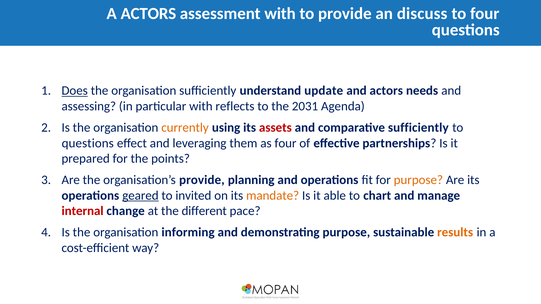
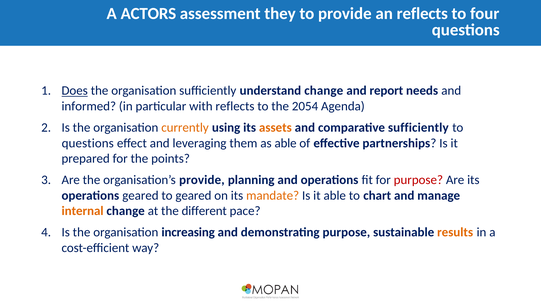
assessment with: with -> they (280, 14)
an discuss: discuss -> reflects (422, 14)
understand update: update -> change (324, 91)
and actors: actors -> report (386, 91)
assessing: assessing -> informed (89, 106)
2031: 2031 -> 2054 (305, 106)
assets colour: red -> orange (275, 128)
as four: four -> able (286, 143)
purpose colour: orange -> red (418, 180)
geared underline: present -> none (140, 196)
to invited: invited -> geared (193, 196)
internal colour: red -> orange (83, 211)
informing: informing -> increasing (188, 232)
